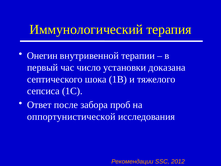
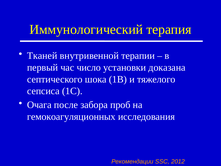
Онегин: Онегин -> Тканей (42, 56)
Ответ: Ответ -> Очага (39, 105)
оппортунистической: оппортунистической -> гемокоагуляционных (71, 116)
